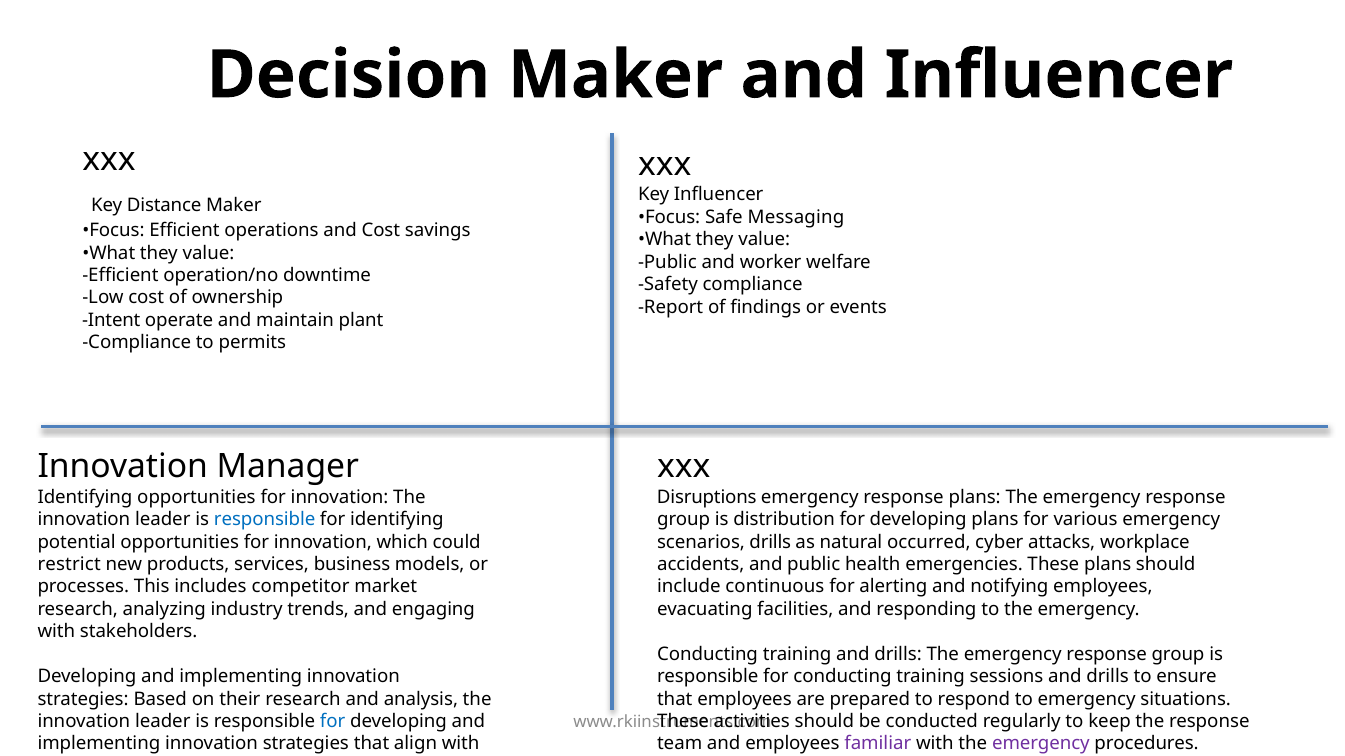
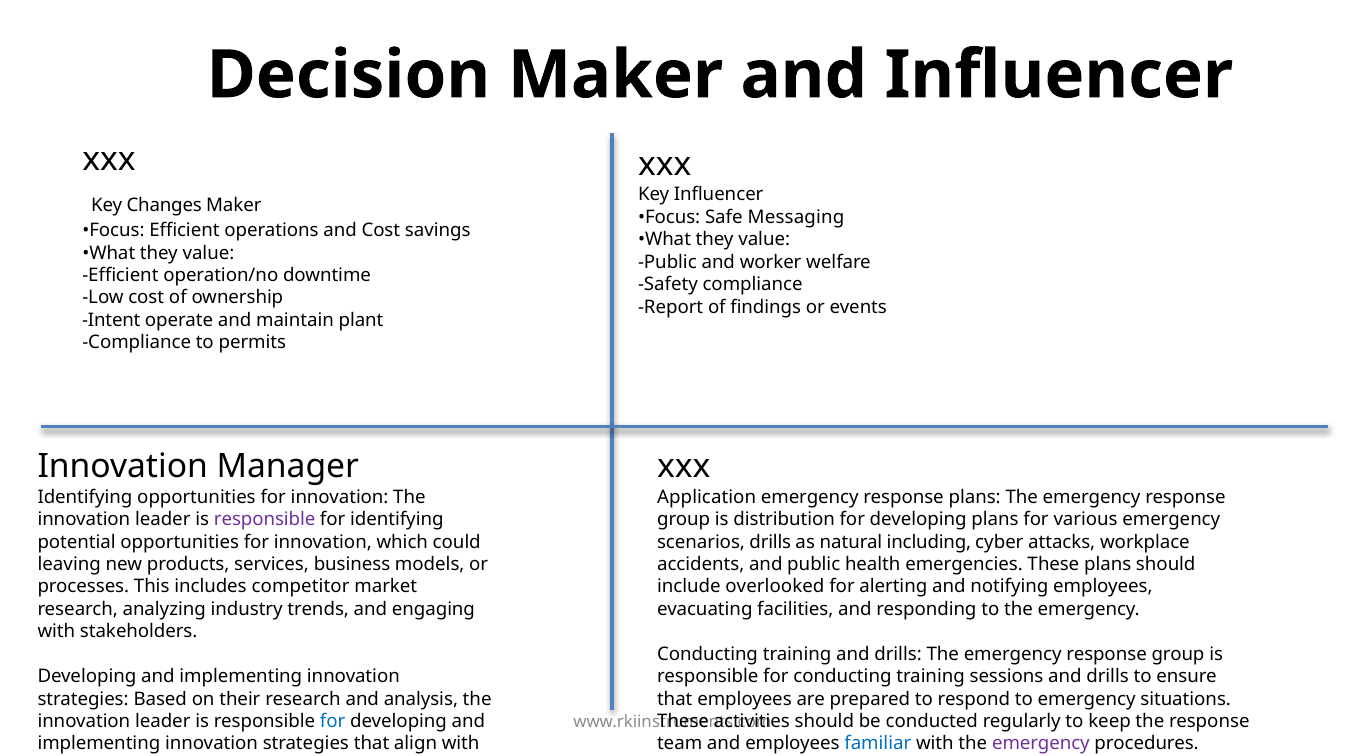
Distance: Distance -> Changes (164, 205)
Disruptions: Disruptions -> Application (707, 497)
responsible colour: blue -> purple (265, 520)
occurred: occurred -> including (929, 542)
restrict: restrict -> leaving (69, 565)
continuous: continuous -> overlooked (775, 587)
familiar colour: purple -> blue (878, 744)
